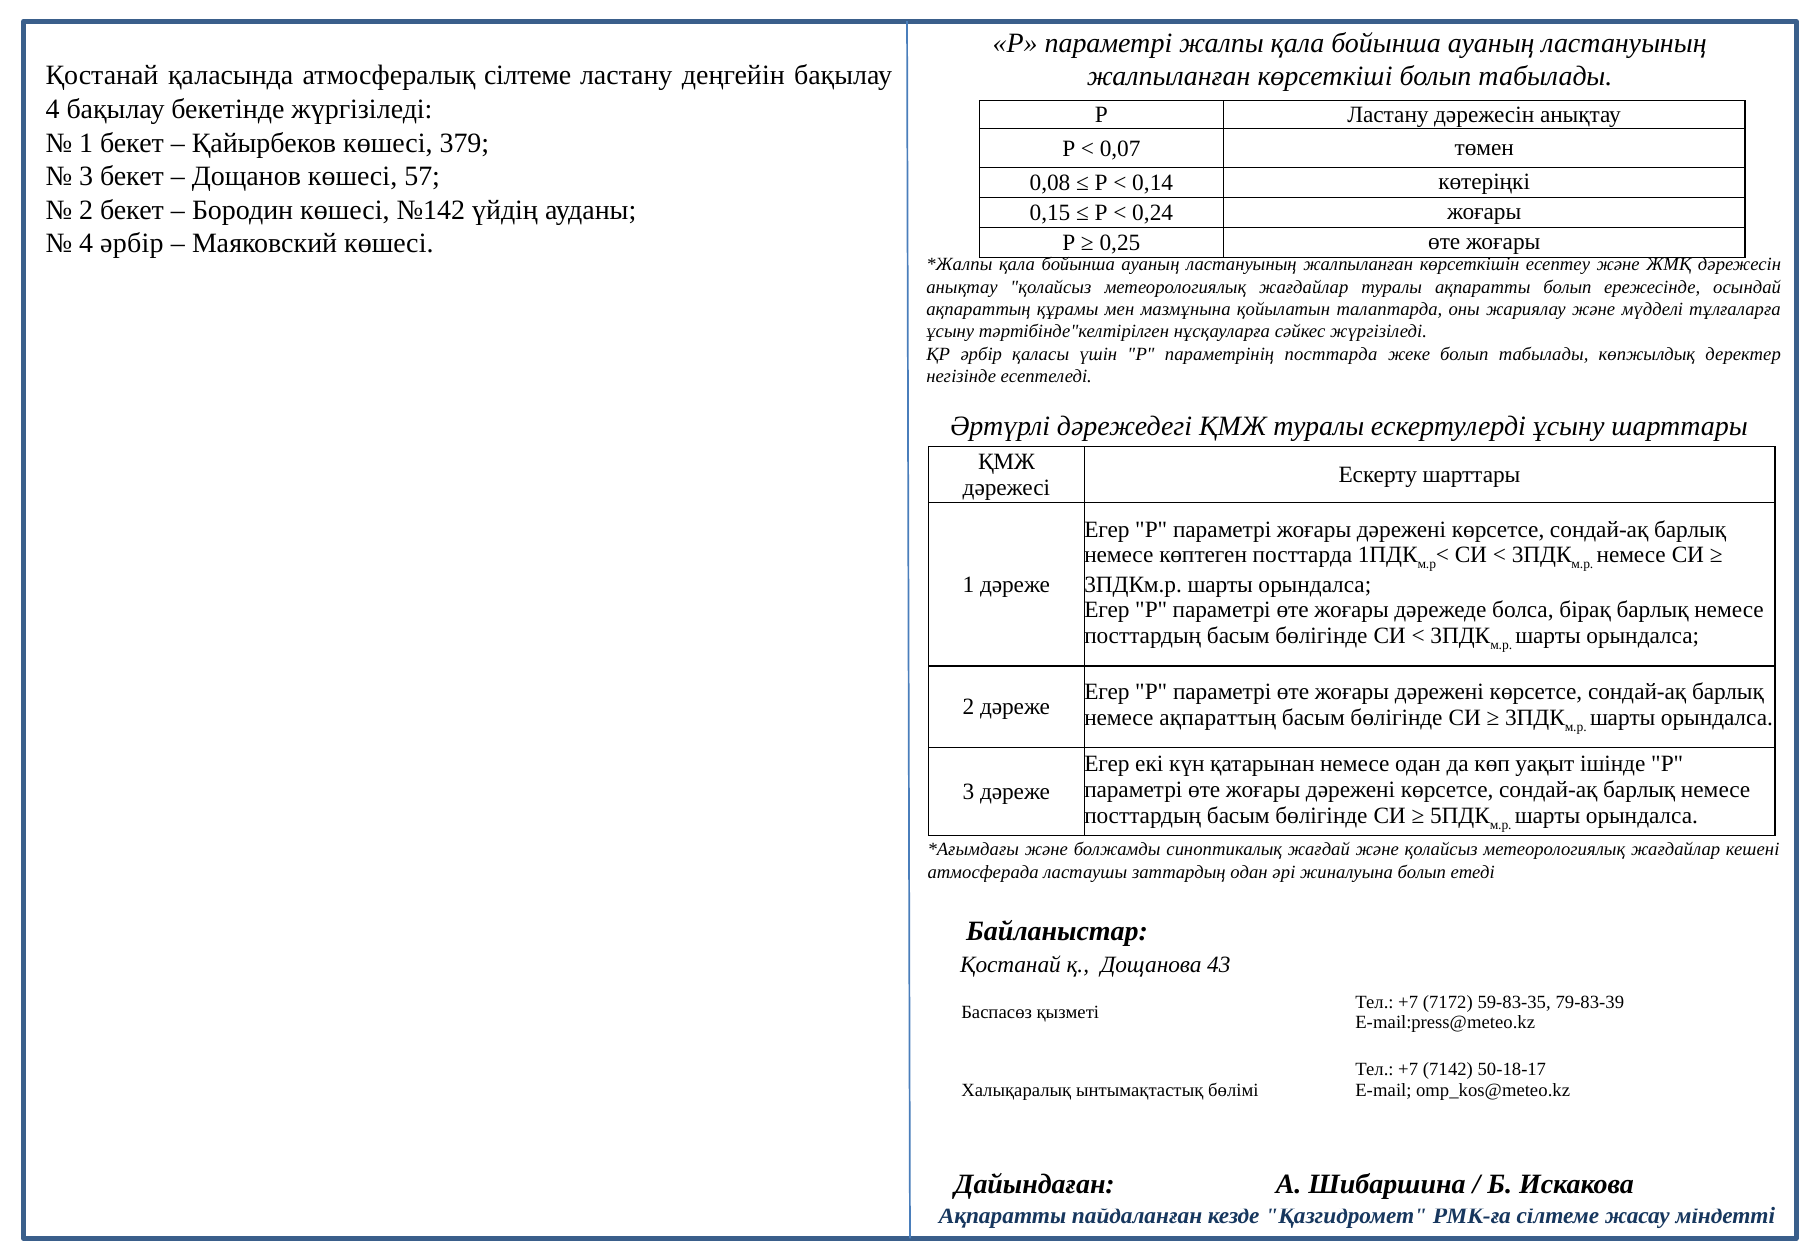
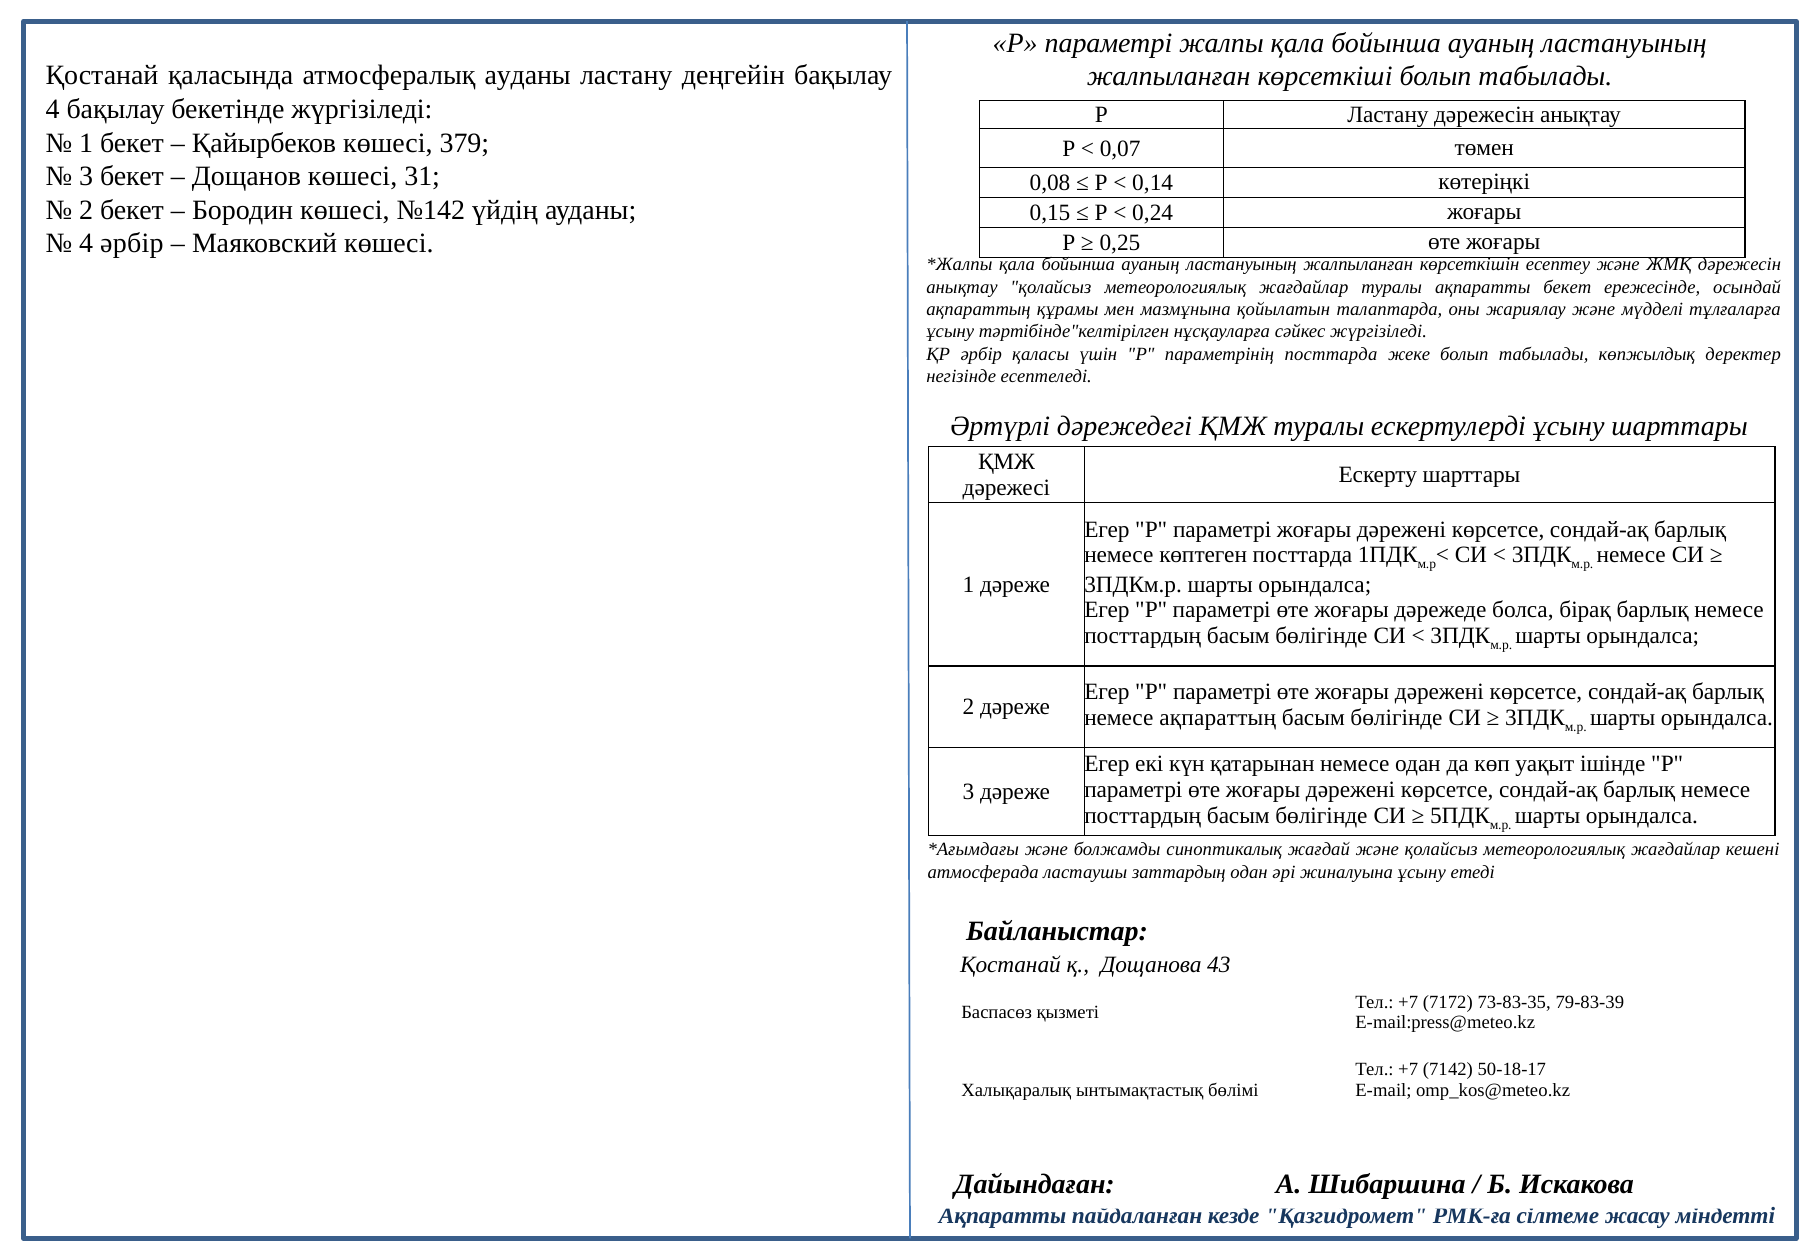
атмосфералық сілтеме: сілтеме -> ауданы (528, 76)
57: 57 -> 31 (422, 176)
ақпаратты болып: болып -> бекет (1567, 287)
жиналуына болып: болып -> ұсыну (1422, 872)
59-83-35: 59-83-35 -> 73-83-35 (1514, 1002)
